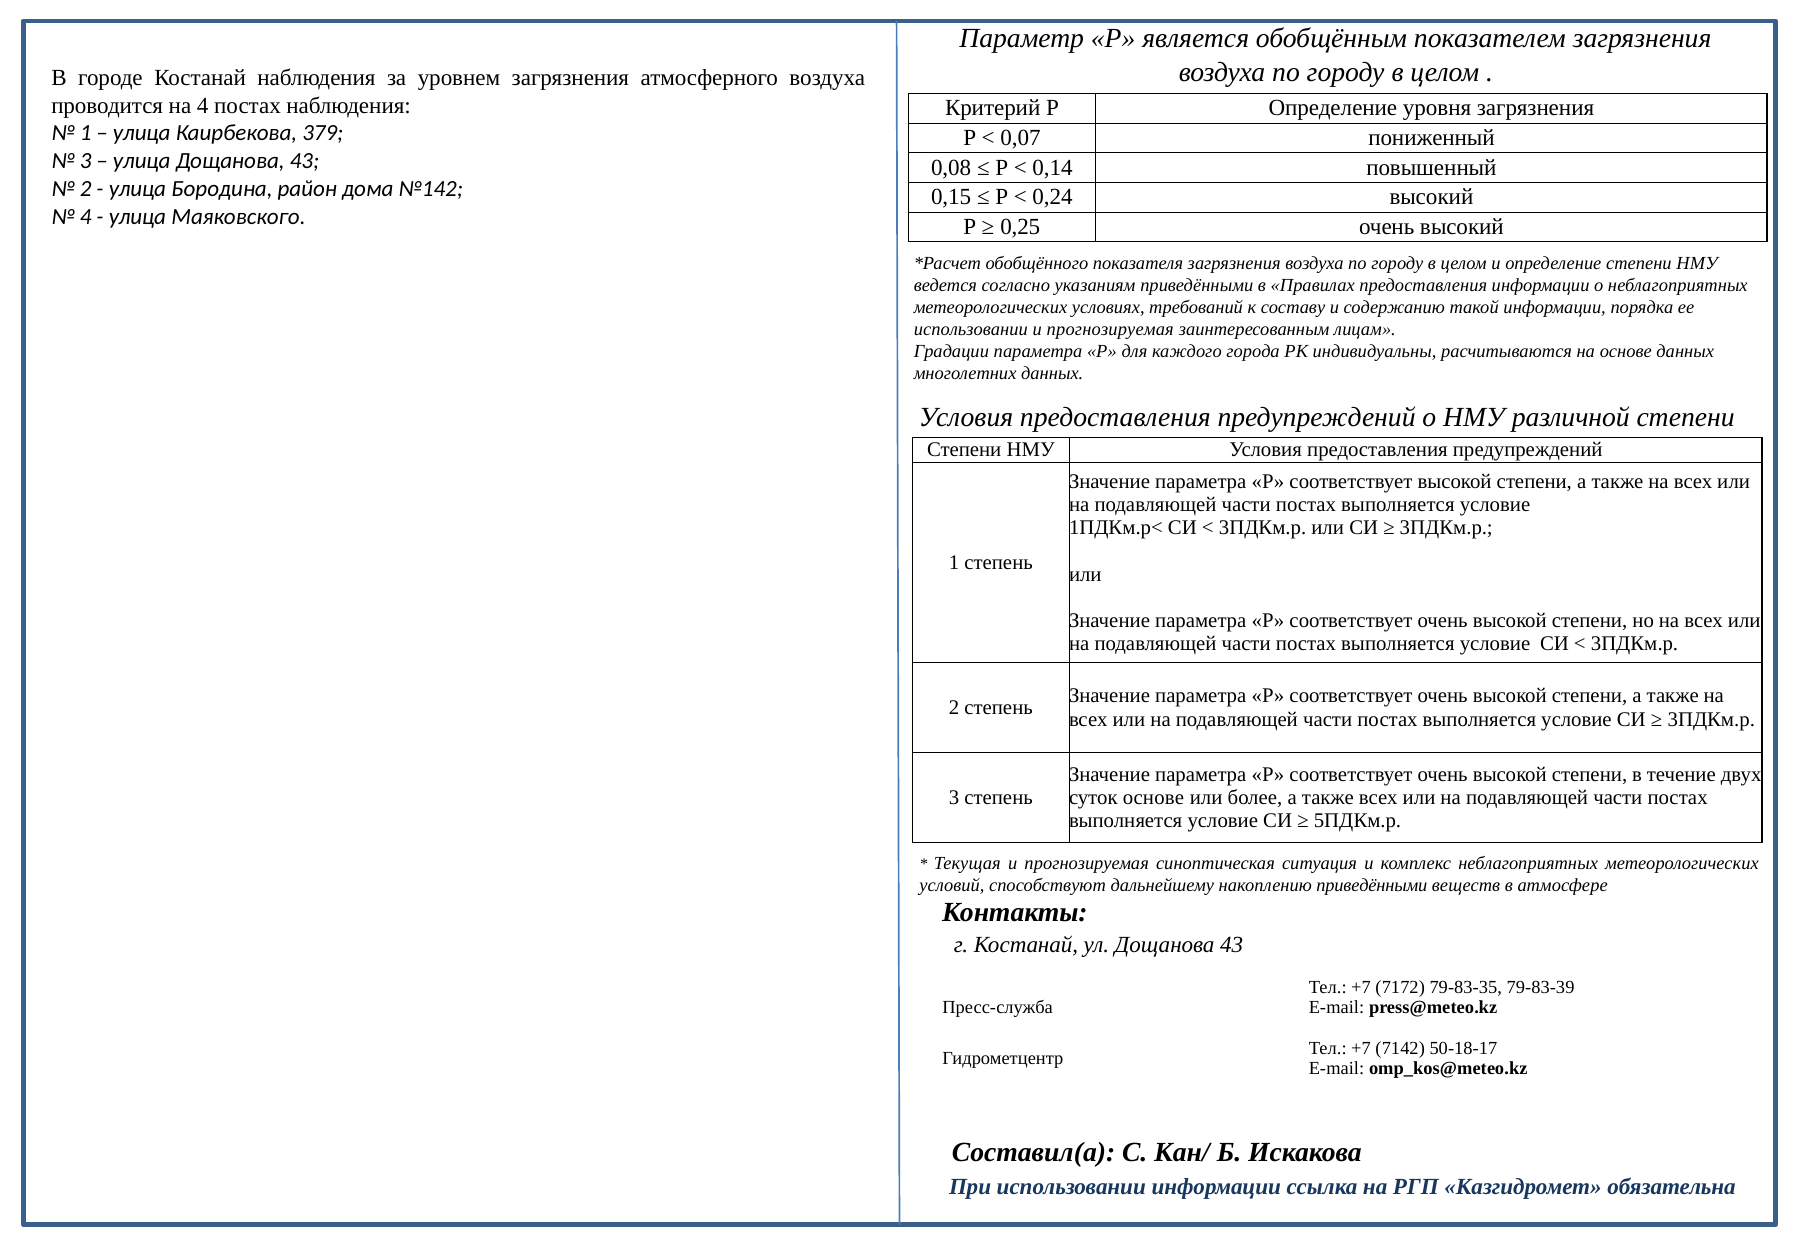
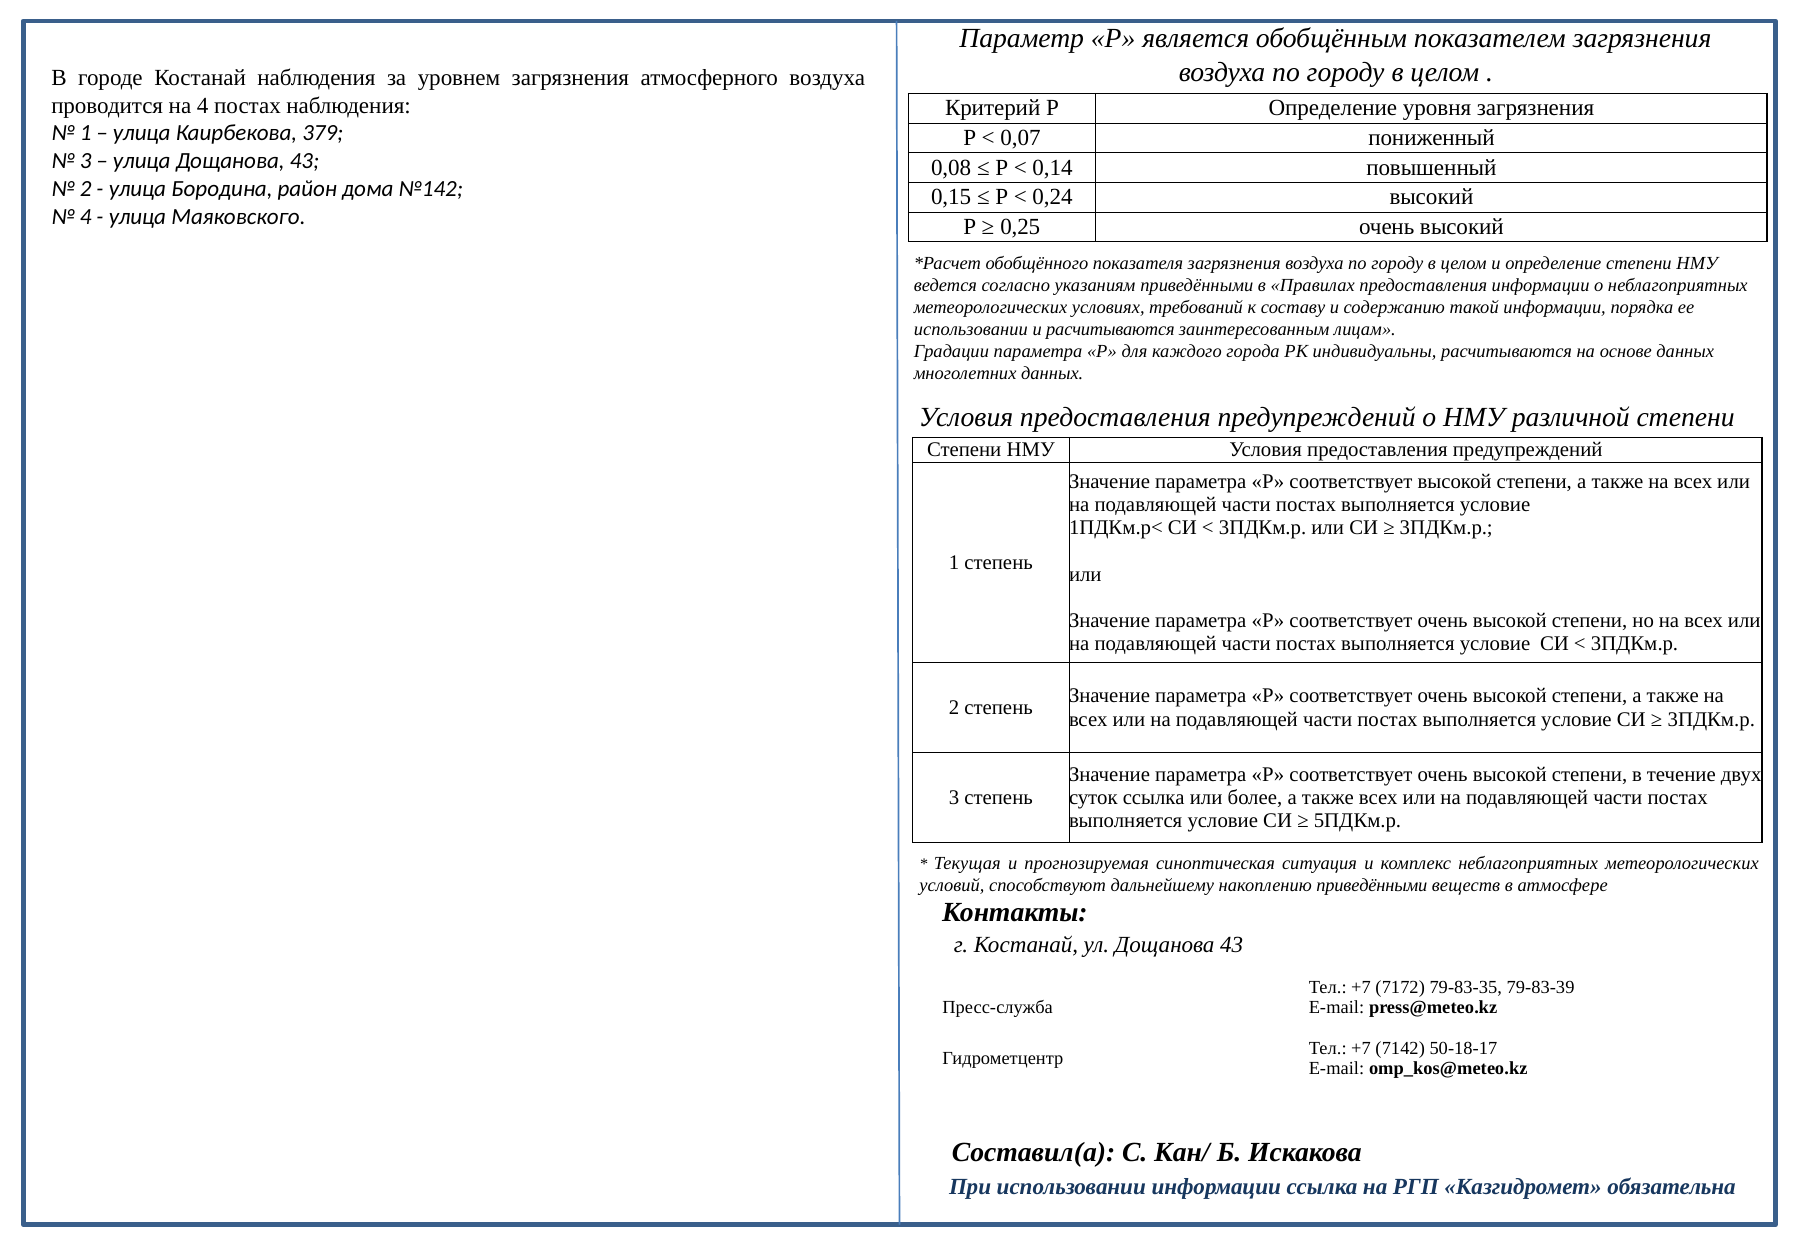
прогнозируемая: прогнозируемая -> расчитываются (1110, 329)
суток основе: основе -> ссылка (1154, 797)
